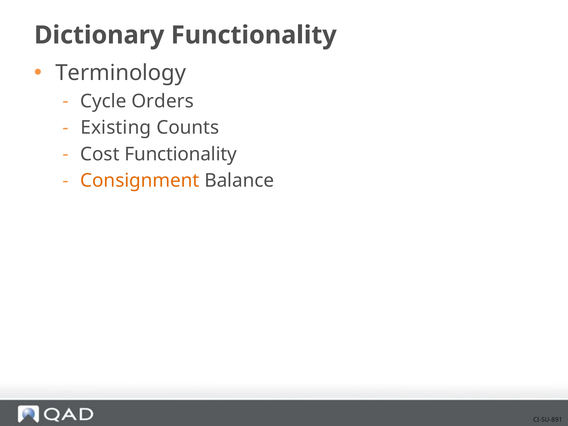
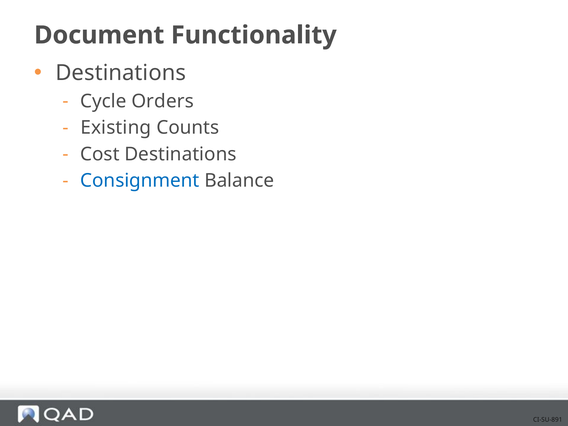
Dictionary: Dictionary -> Document (99, 35)
Terminology: Terminology -> Destinations (121, 73)
Cost Functionality: Functionality -> Destinations (181, 154)
Consignment colour: orange -> blue (140, 181)
